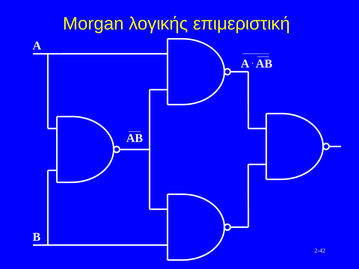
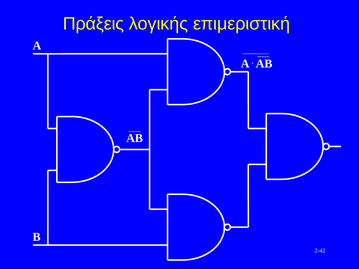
Morgan: Morgan -> Πράξεις (93, 24)
